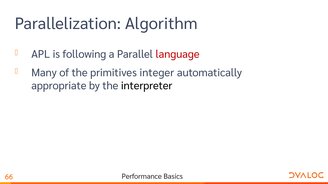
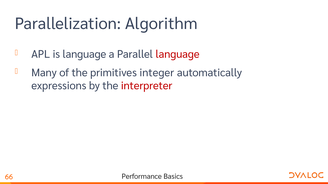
is following: following -> language (84, 54)
appropriate: appropriate -> expressions (59, 86)
interpreter colour: black -> red (147, 86)
